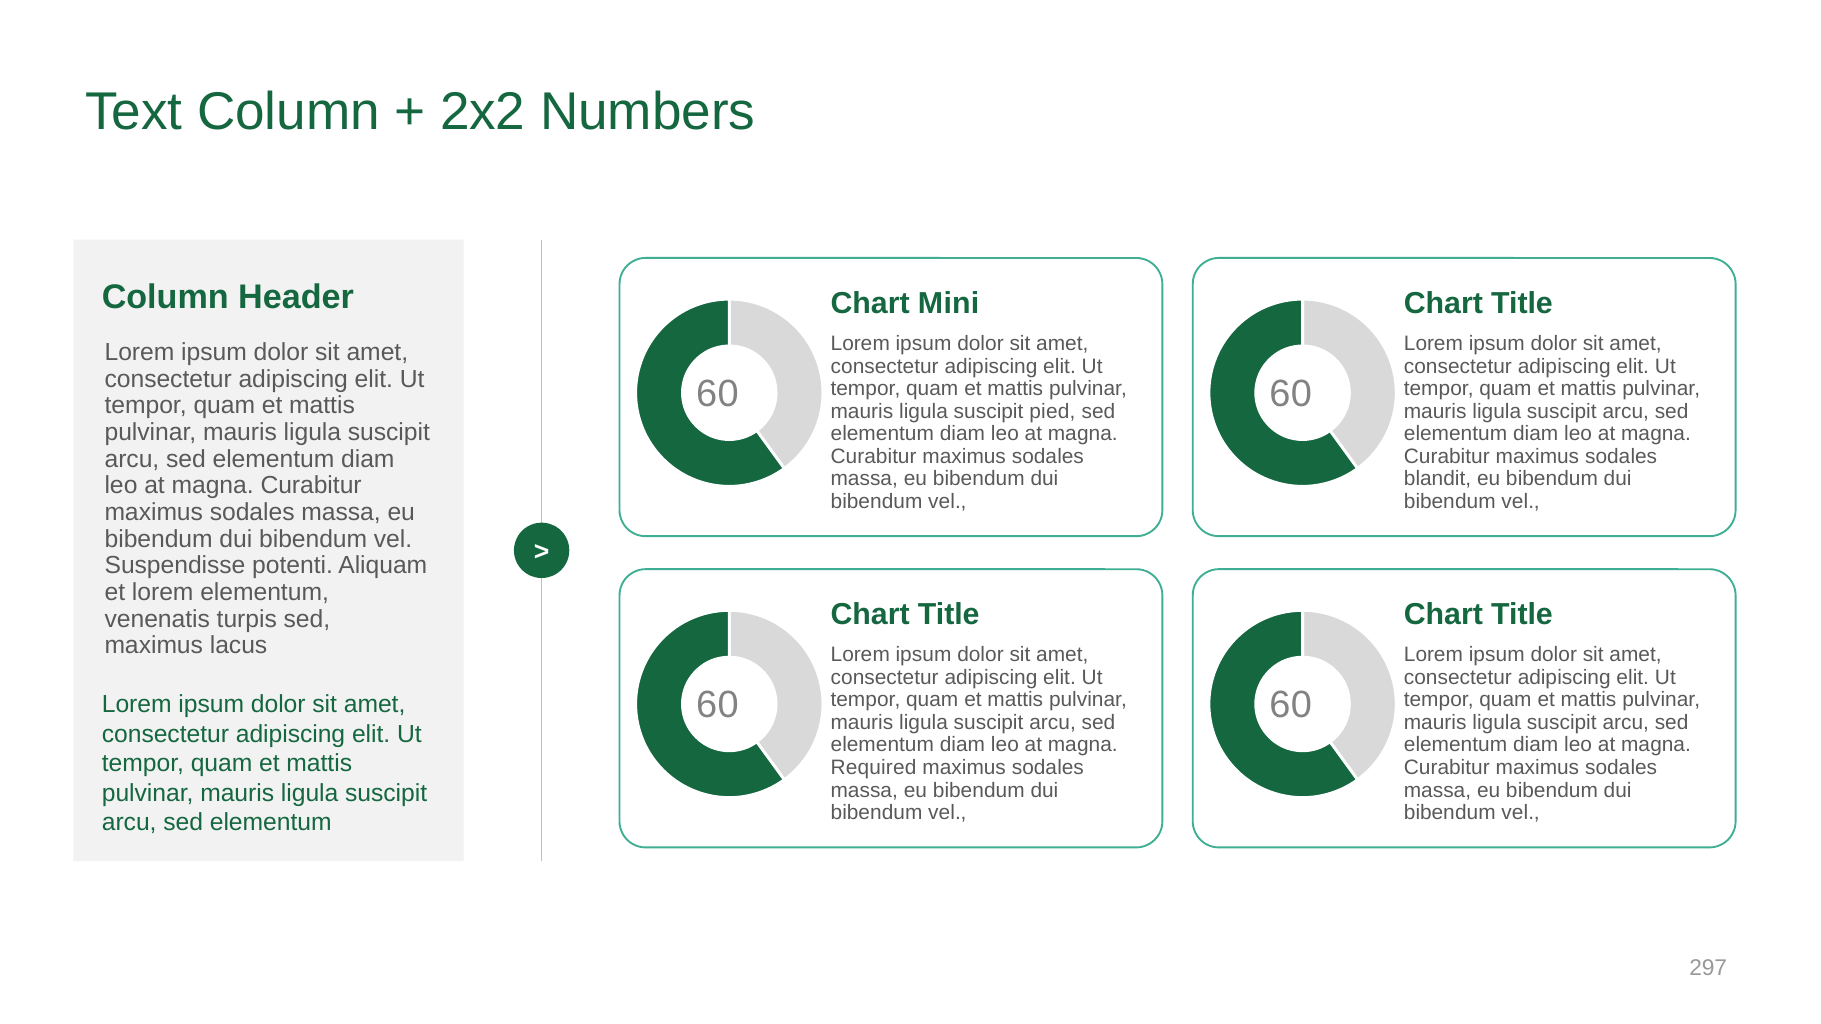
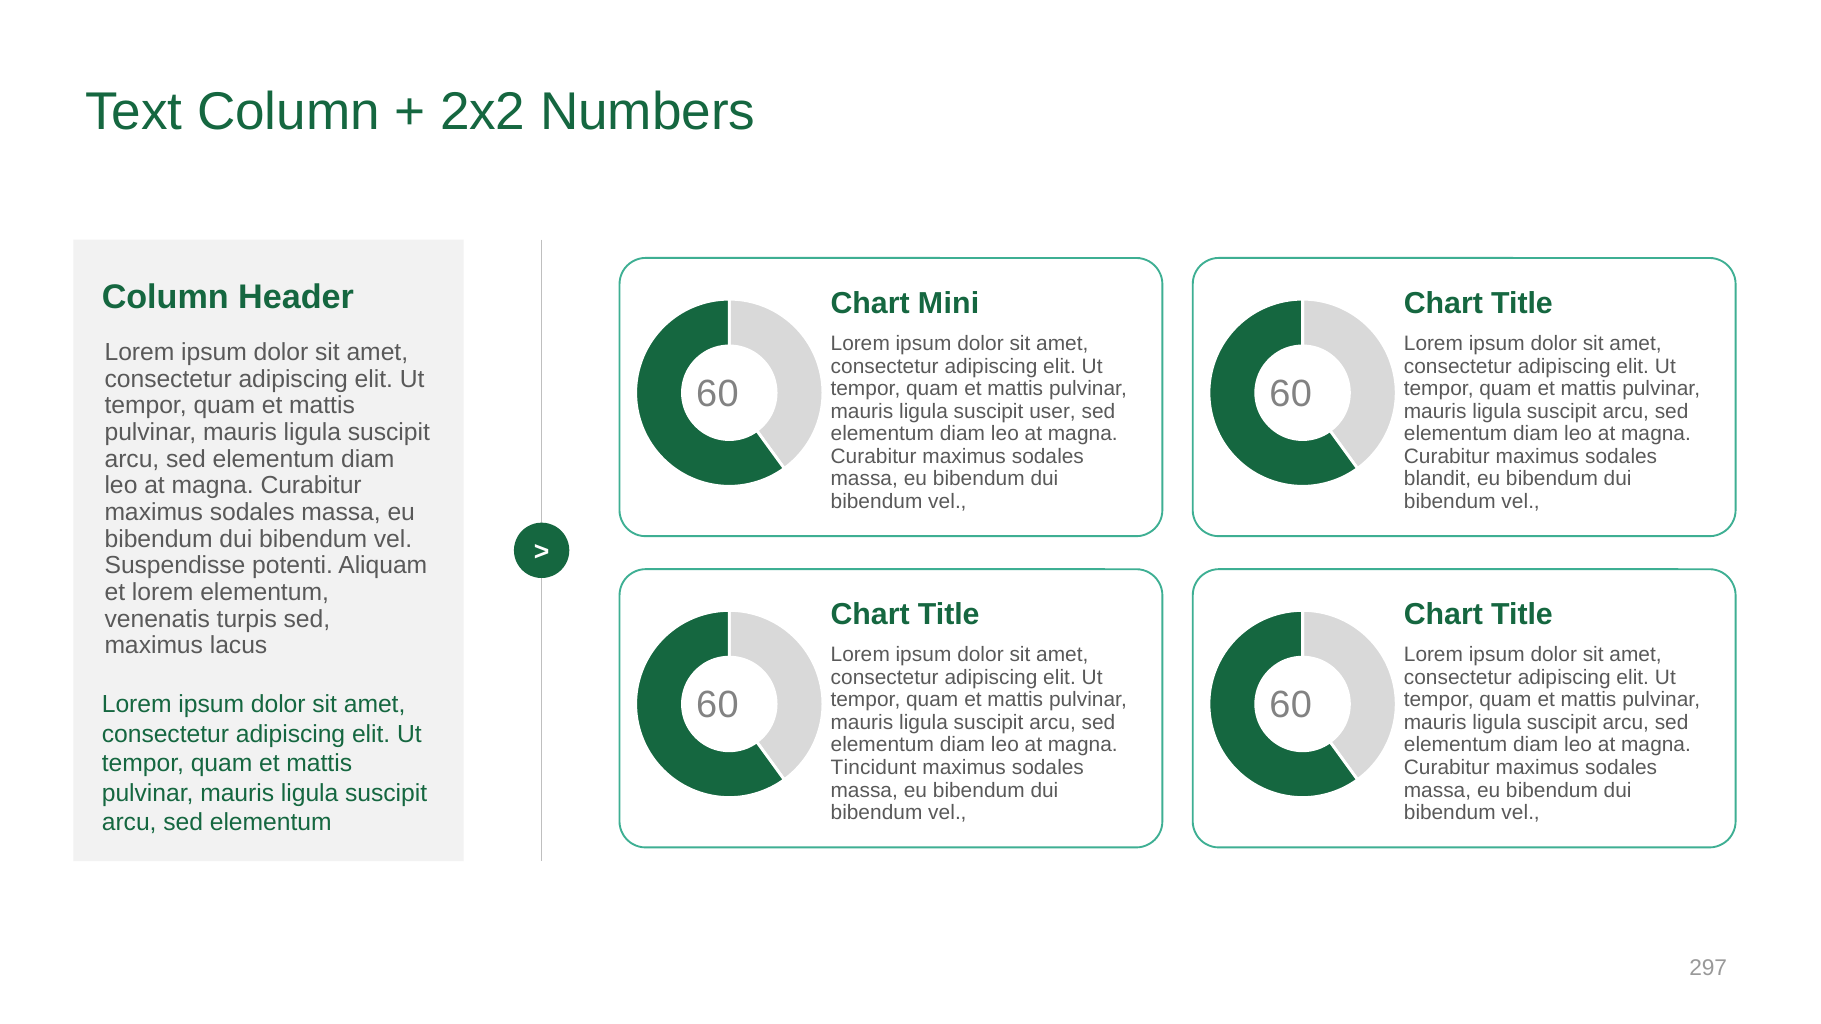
pied: pied -> user (1053, 411)
Required: Required -> Tincidunt (874, 768)
